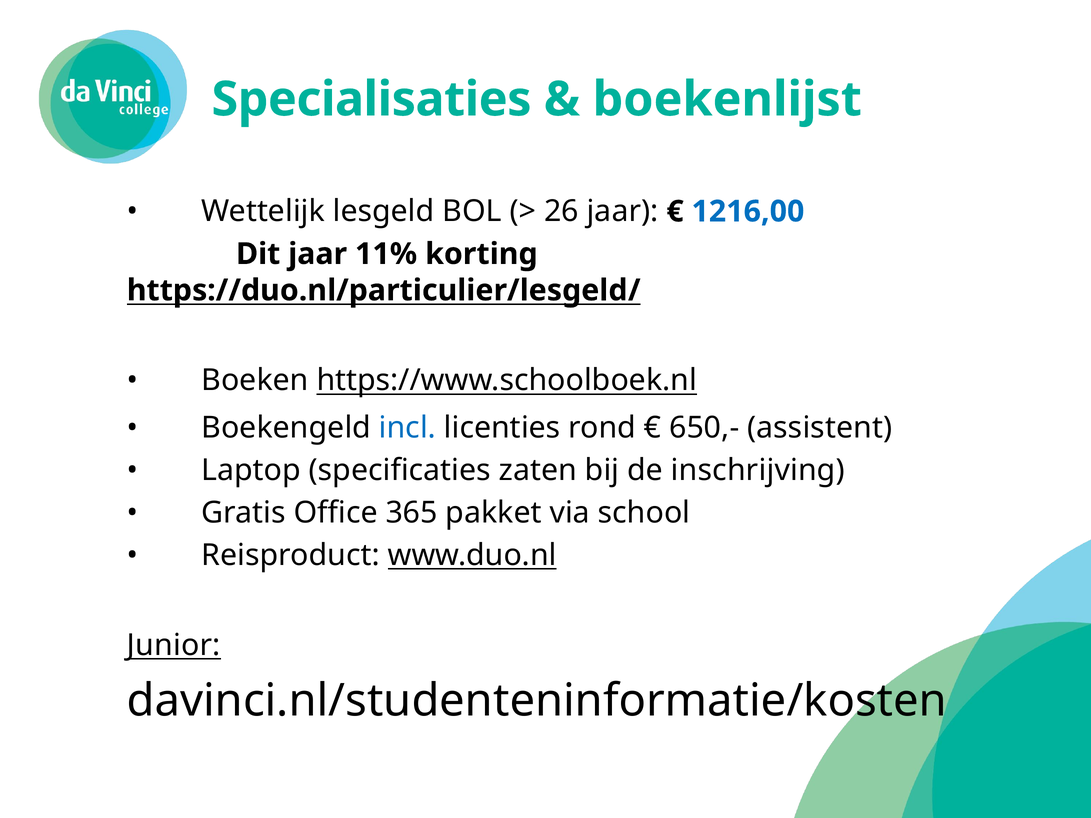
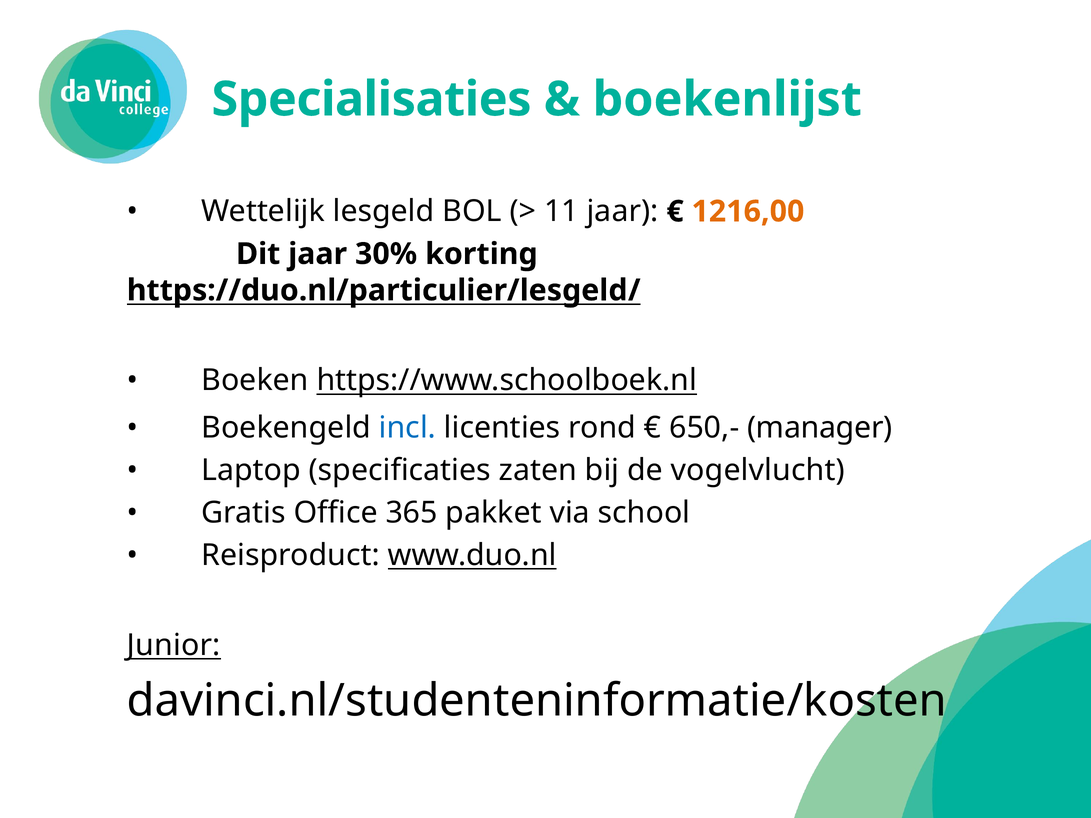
26: 26 -> 11 (561, 212)
1216,00 colour: blue -> orange (748, 212)
11%: 11% -> 30% (386, 254)
assistent: assistent -> manager (820, 428)
inschrijving: inschrijving -> vogelvlucht (758, 470)
